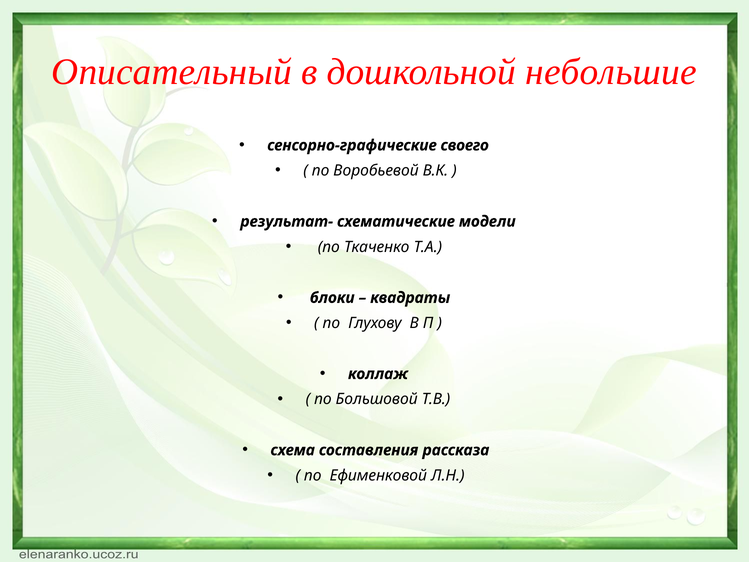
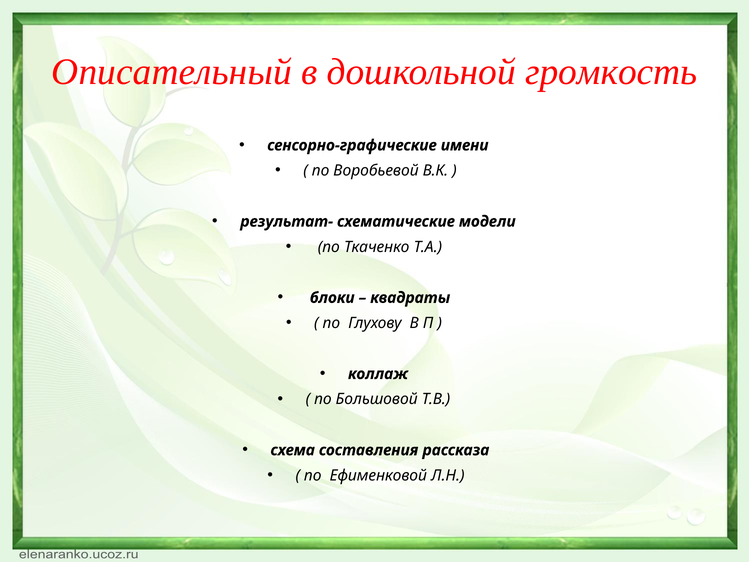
небольшие: небольшие -> громкость (611, 72)
своего: своего -> имени (465, 145)
